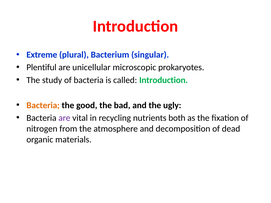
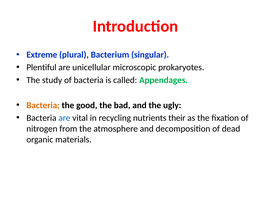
called Introduction: Introduction -> Appendages (164, 80)
are colour: purple -> blue (64, 118)
both: both -> their (177, 118)
